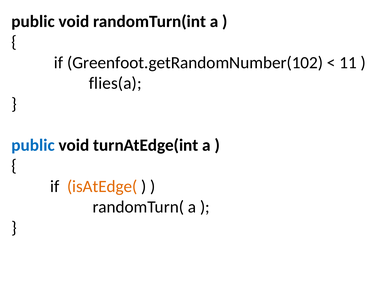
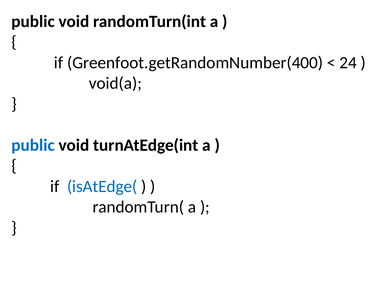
Greenfoot.getRandomNumber(102: Greenfoot.getRandomNumber(102 -> Greenfoot.getRandomNumber(400 (195, 63)
11: 11 -> 24 (348, 63)
flies(a: flies(a -> void(a (115, 83)
isAtEdge( colour: orange -> blue (102, 187)
